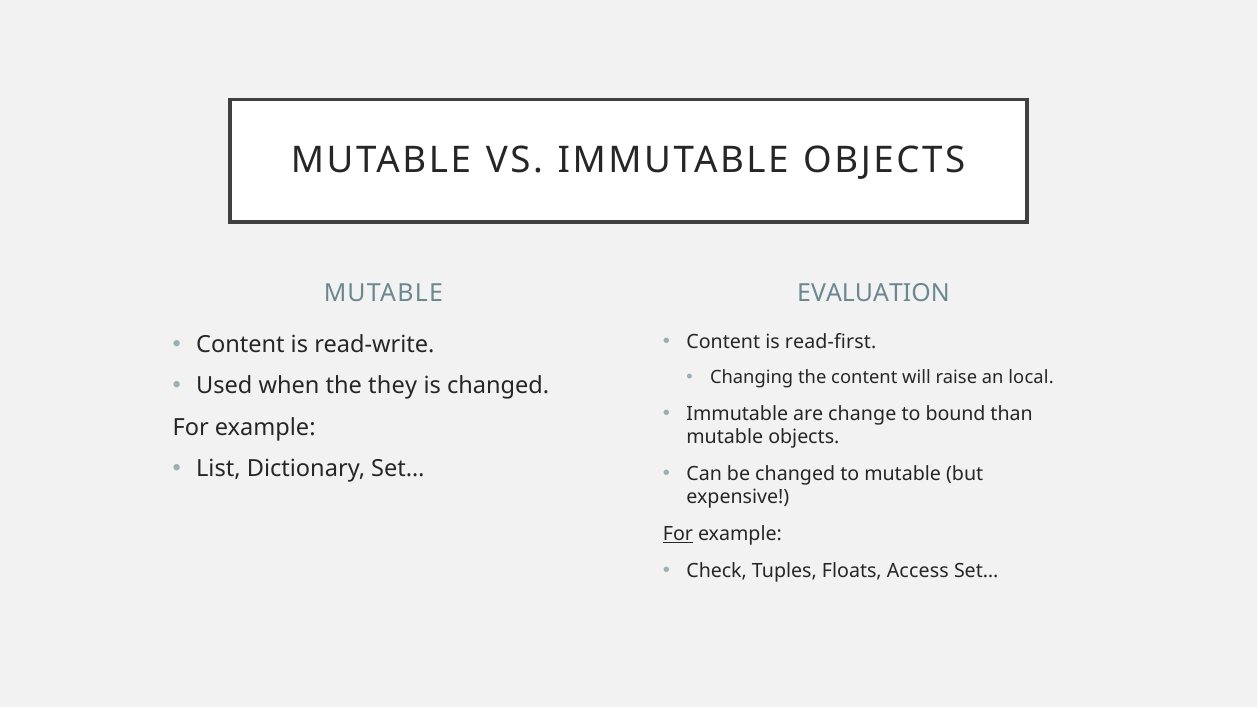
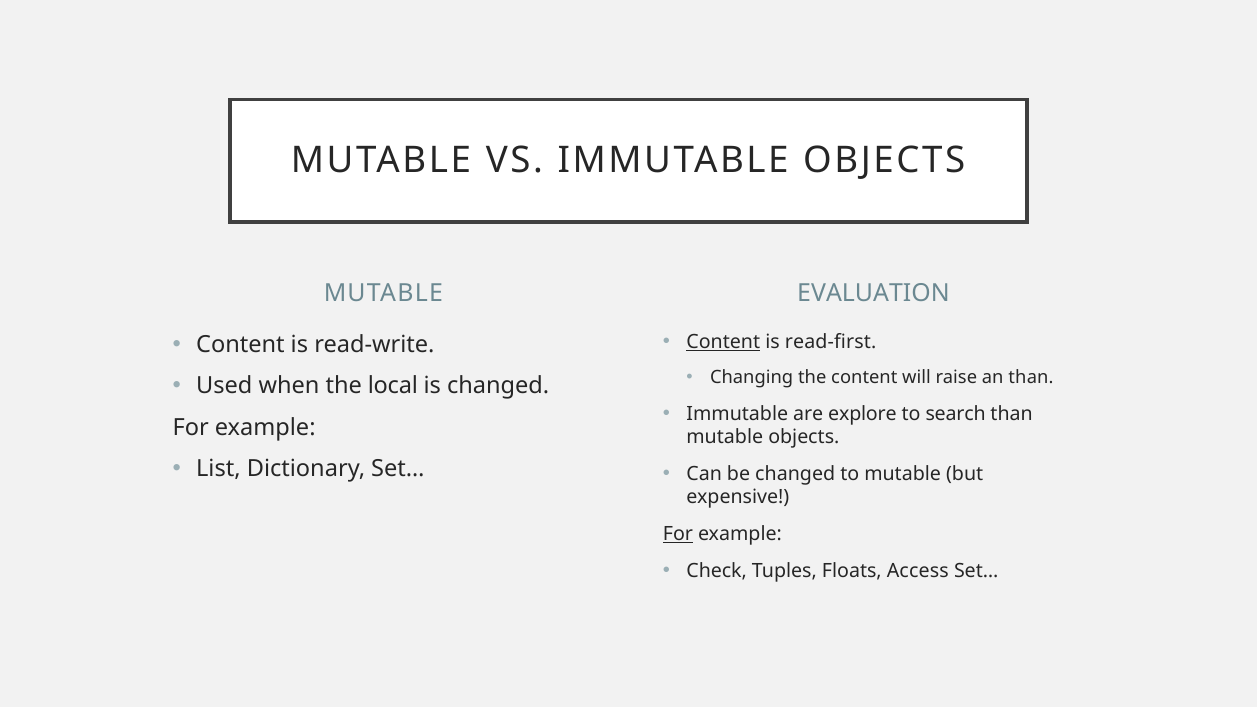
Content underline: none -> present (723, 342)
an local: local -> than (1031, 378)
they: they -> local (393, 386)
change: change -> explore (862, 414)
bound: bound -> search (956, 414)
